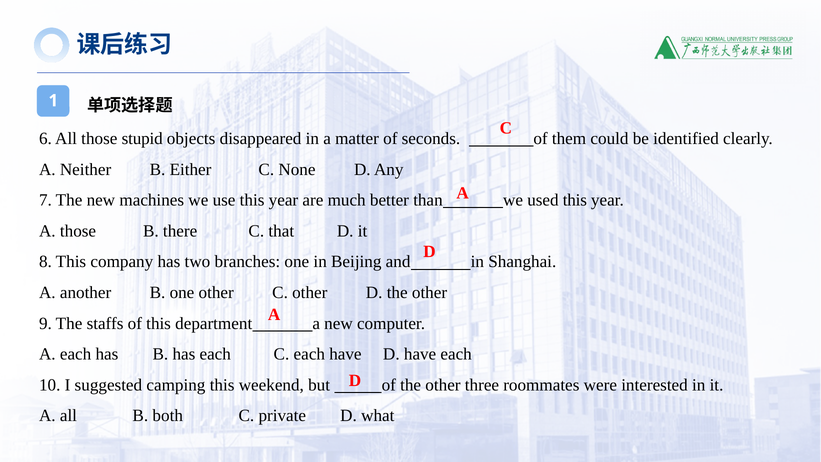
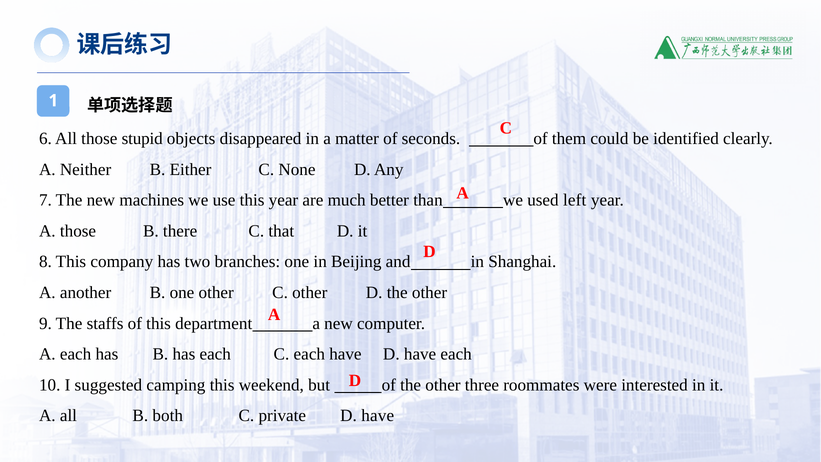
used this: this -> left (575, 200)
what: what -> have (378, 416)
